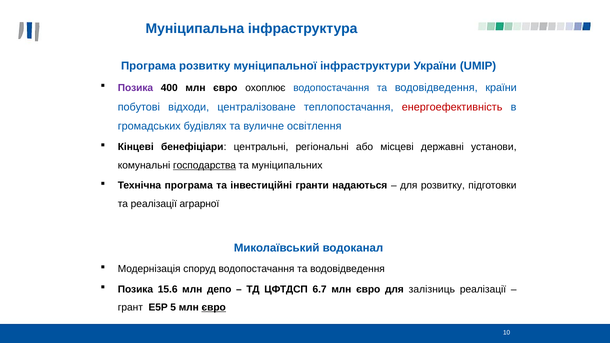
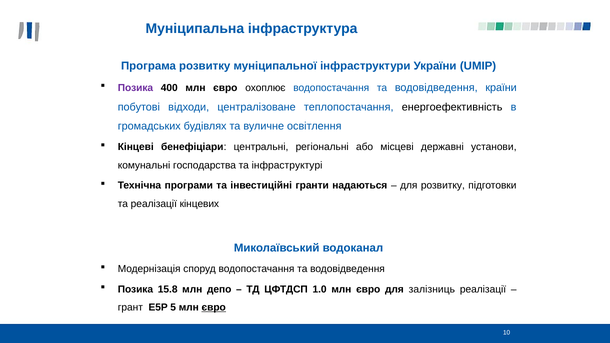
енергоефективність colour: red -> black (452, 107)
господарства underline: present -> none (205, 165)
муніципальних: муніципальних -> інфраструктурі (287, 165)
Технічна програма: програма -> програми (189, 185)
аграрної: аграрної -> кінцевих (199, 204)
15.6: 15.6 -> 15.8 (168, 289)
6.7: 6.7 -> 1.0 (320, 289)
